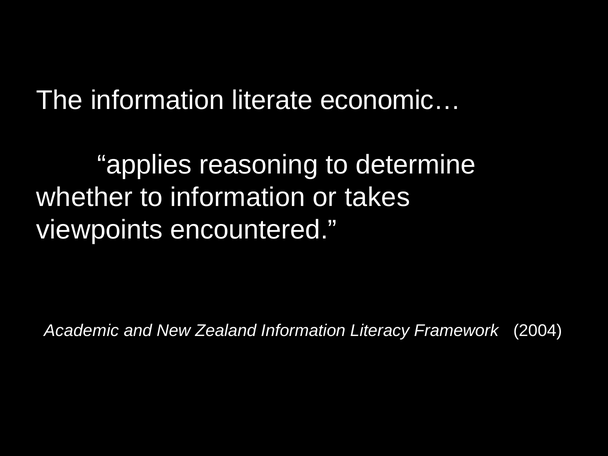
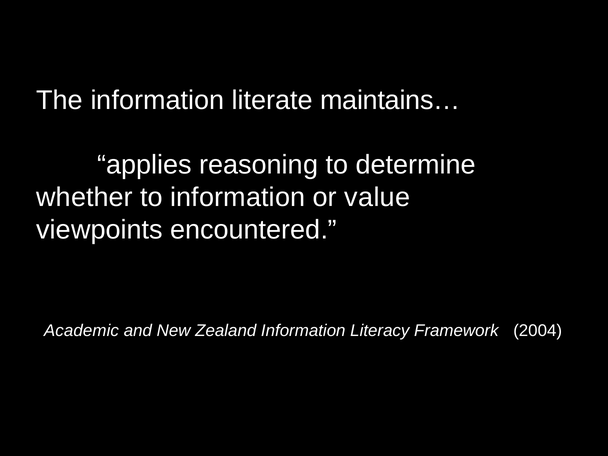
economic…: economic… -> maintains… (390, 100)
takes: takes -> value (377, 197)
